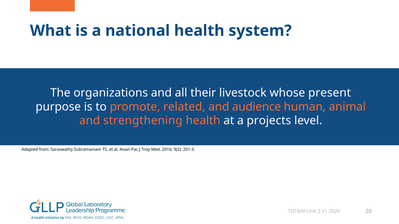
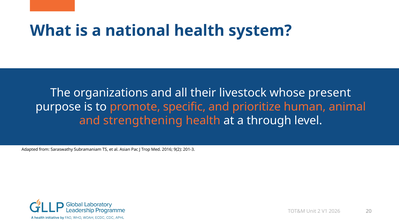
related: related -> specific (184, 107)
audience: audience -> prioritize (257, 107)
projects: projects -> through (269, 121)
